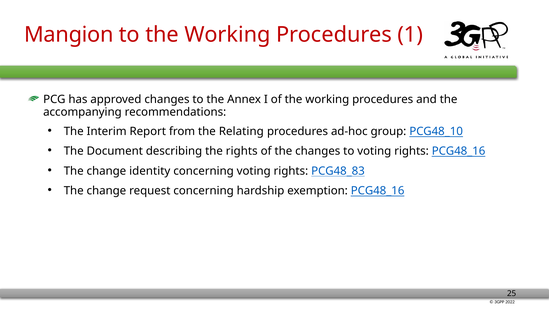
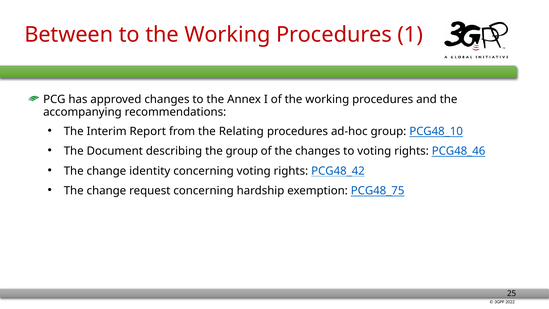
Mangion: Mangion -> Between (69, 35)
the rights: rights -> group (242, 151)
rights PCG48_16: PCG48_16 -> PCG48_46 (459, 151)
PCG48_83: PCG48_83 -> PCG48_42 (338, 171)
exemption PCG48_16: PCG48_16 -> PCG48_75 (378, 191)
